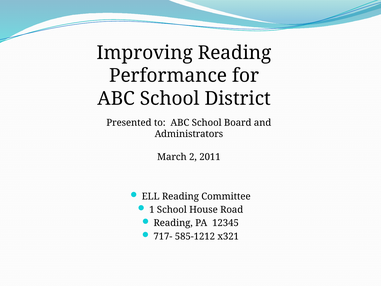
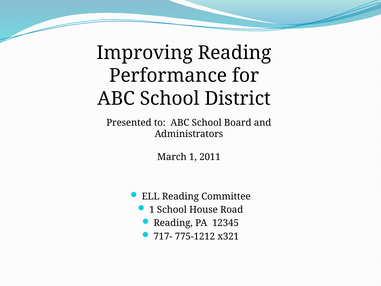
March 2: 2 -> 1 (193, 157)
585-1212: 585-1212 -> 775-1212 (195, 236)
